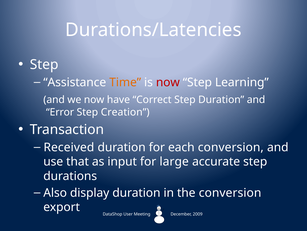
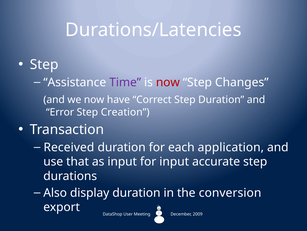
Time colour: orange -> purple (125, 82)
Learning: Learning -> Changes (242, 82)
each conversion: conversion -> application (231, 147)
for large: large -> input (174, 161)
